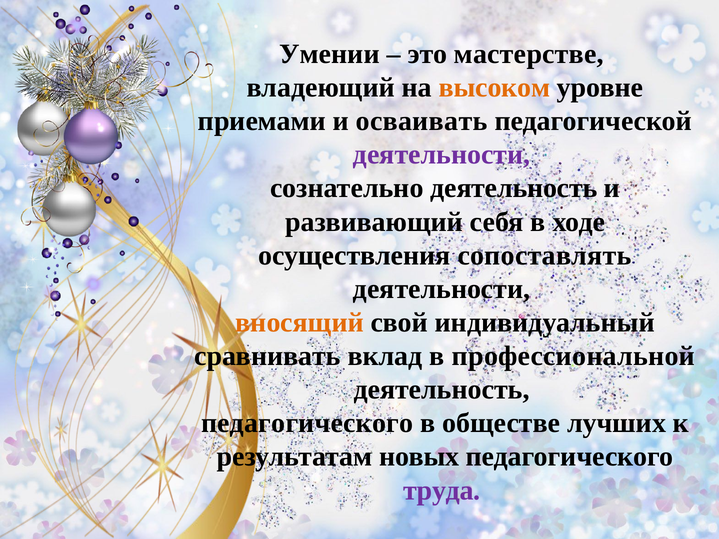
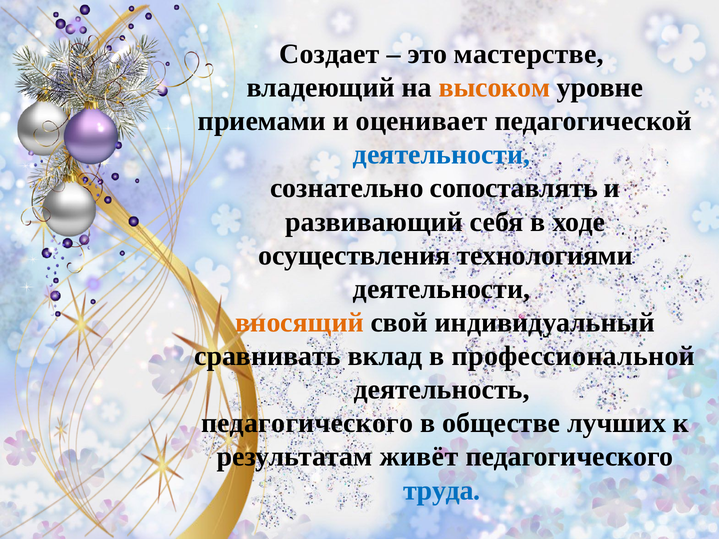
Умении: Умении -> Создает (329, 54)
осваивать: осваивать -> оценивает (422, 121)
деятельности colour: purple -> blue (442, 155)
сознательно деятельность: деятельность -> сопоставлять (514, 188)
сопоставлять: сопоставлять -> технологиями (545, 255)
новых: новых -> живёт (419, 457)
труда colour: purple -> blue (442, 491)
